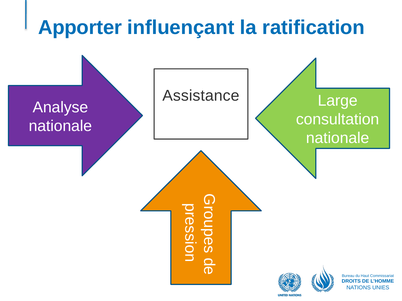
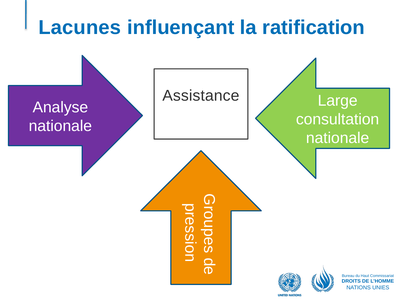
Apporter: Apporter -> Lacunes (80, 28)
